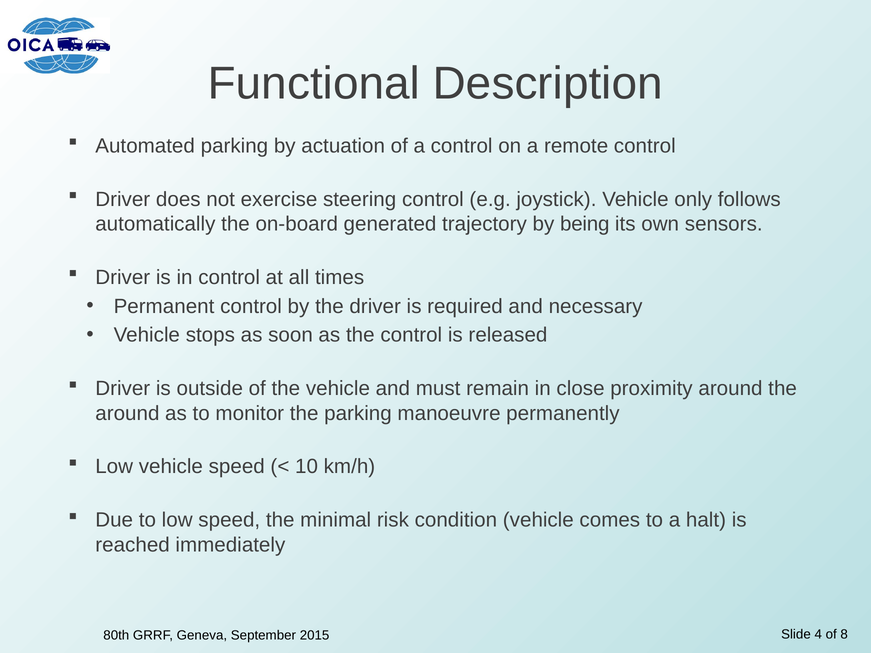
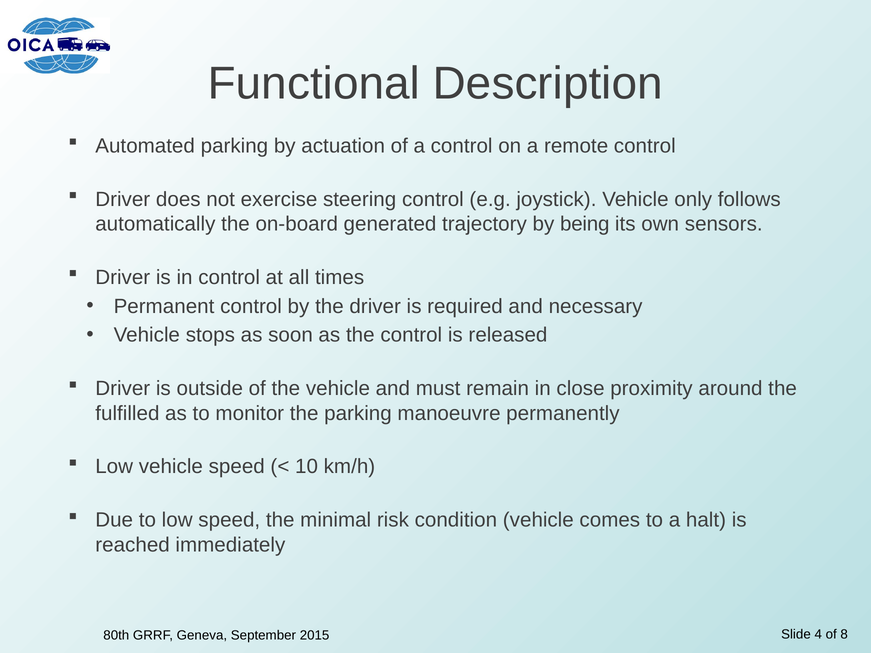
around: around -> fulfilled (127, 413)
